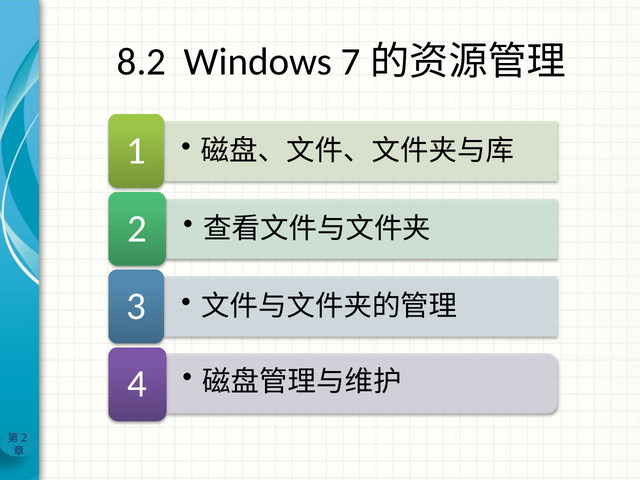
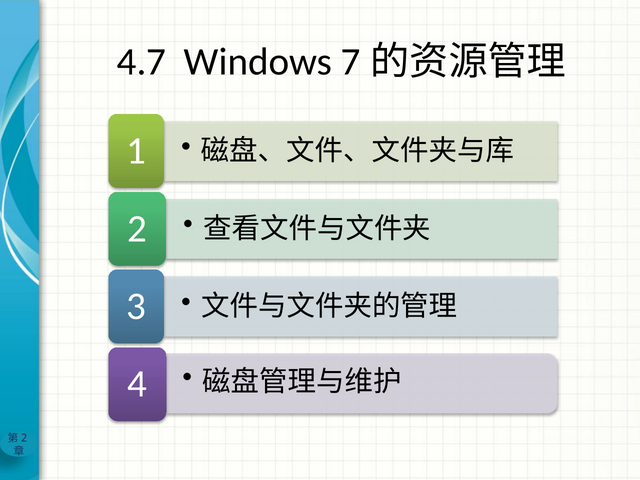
8.2: 8.2 -> 4.7 (141, 62)
